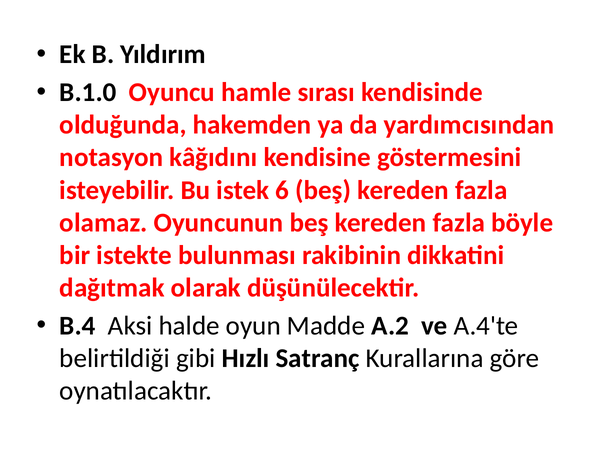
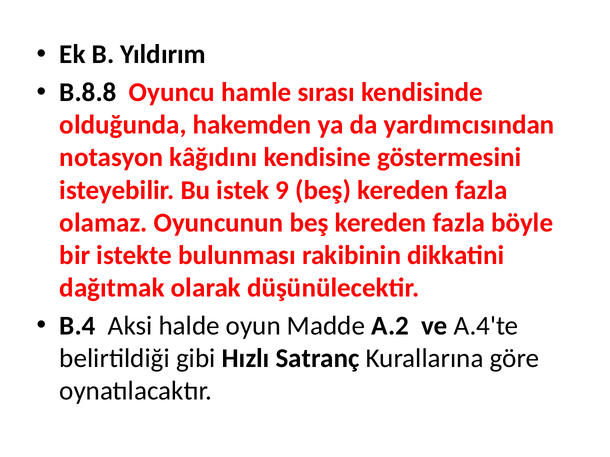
B.1.0: B.1.0 -> B.8.8 (88, 93)
6: 6 -> 9 (282, 190)
